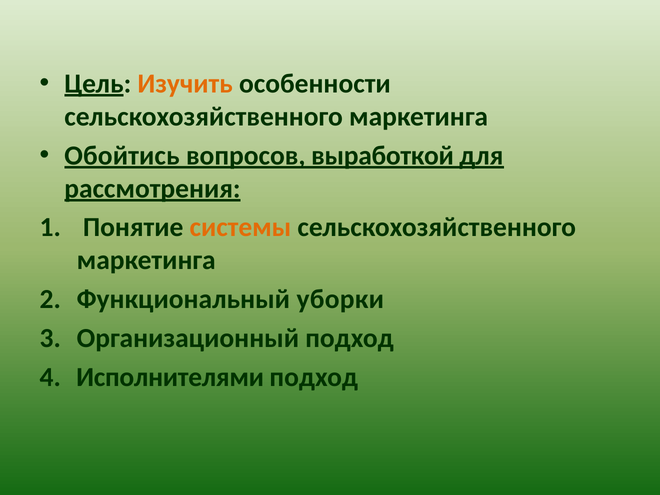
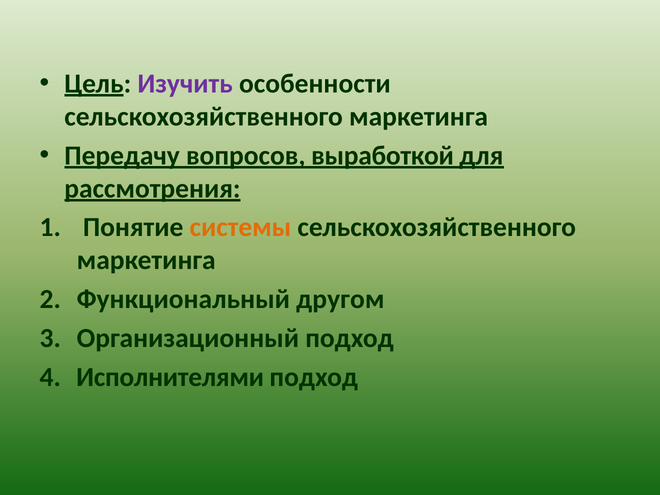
Изучить colour: orange -> purple (185, 84)
Обойтись: Обойтись -> Передачу (122, 155)
уборки: уборки -> другом (340, 299)
